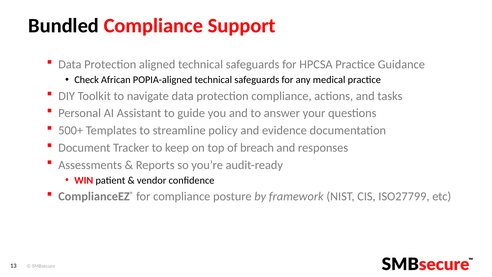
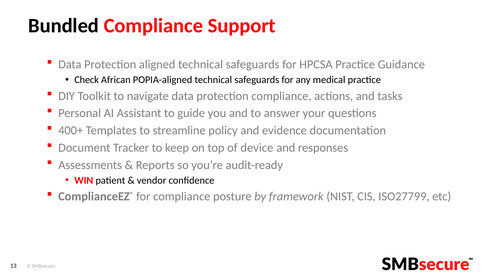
500+: 500+ -> 400+ (71, 130)
breach: breach -> device (257, 148)
